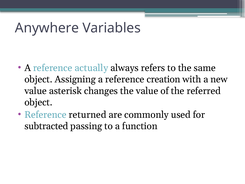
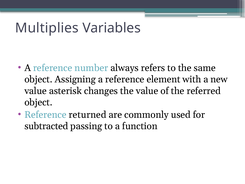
Anywhere: Anywhere -> Multiplies (47, 28)
actually: actually -> number (91, 68)
creation: creation -> element (163, 79)
